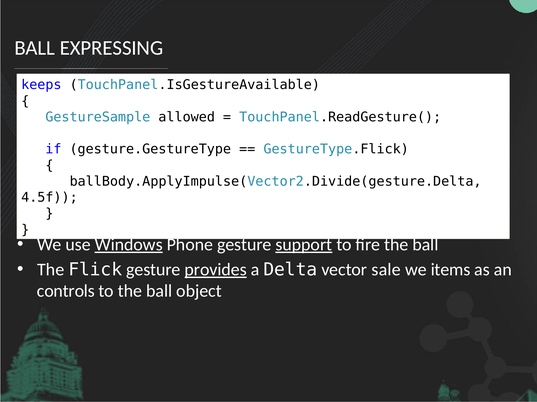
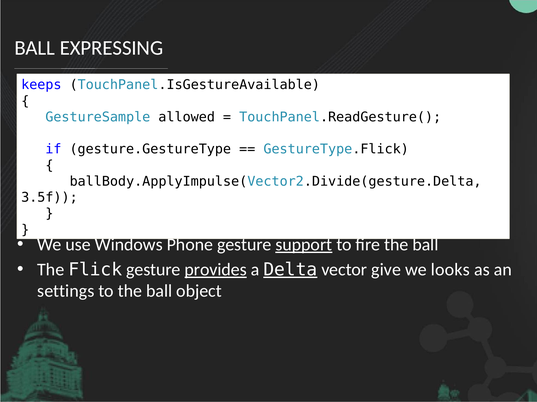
4.5f: 4.5f -> 3.5f (49, 198)
Windows underline: present -> none (129, 245)
Delta underline: none -> present (290, 270)
sale: sale -> give (386, 270)
items: items -> looks (450, 270)
controls: controls -> settings (66, 292)
